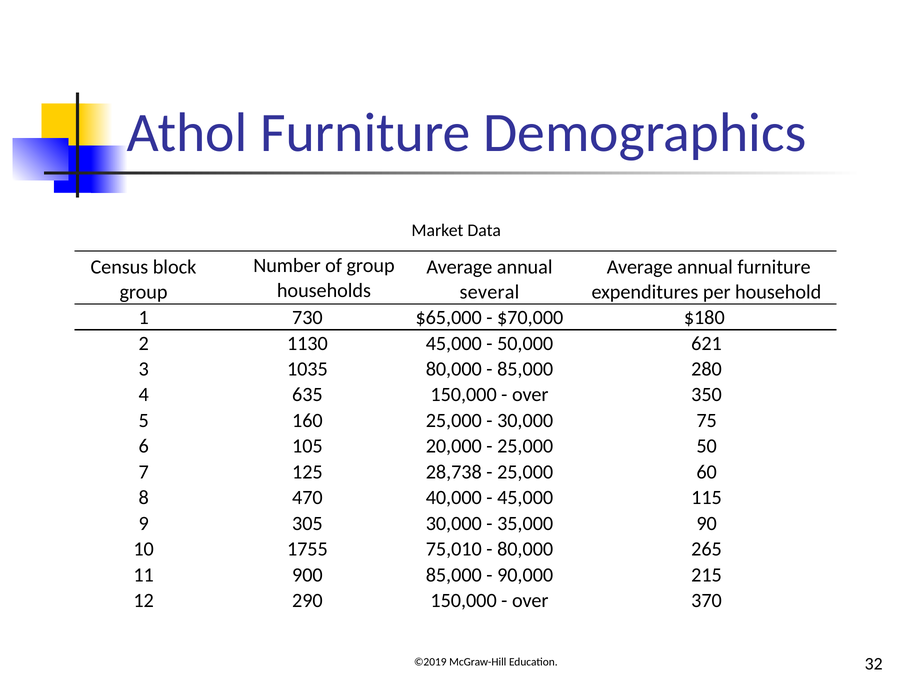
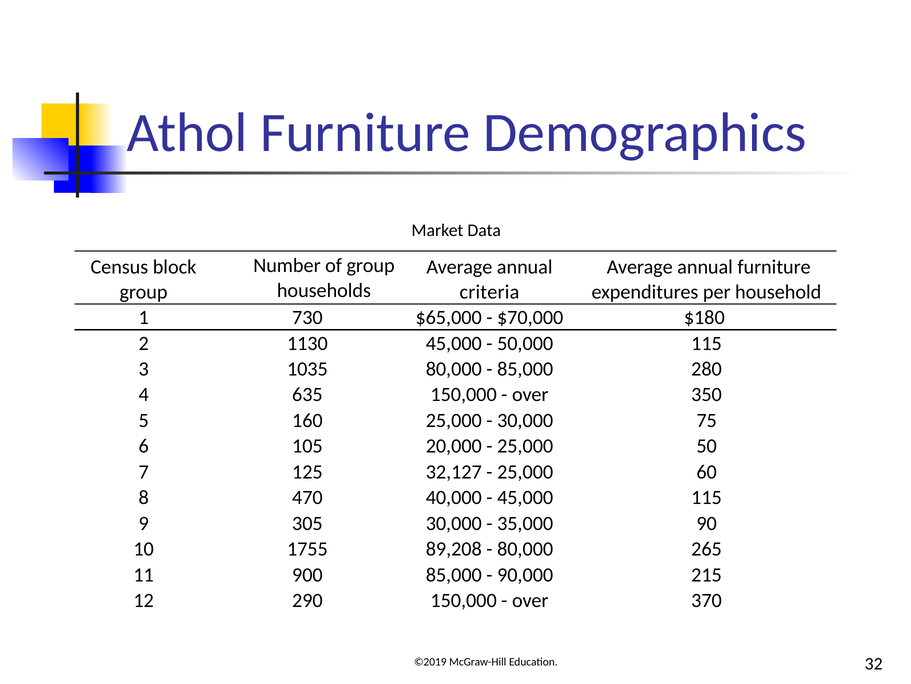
several: several -> criteria (489, 292)
50,000 621: 621 -> 115 (707, 343)
28,738: 28,738 -> 32,127 (454, 472)
75,010: 75,010 -> 89,208 (454, 549)
